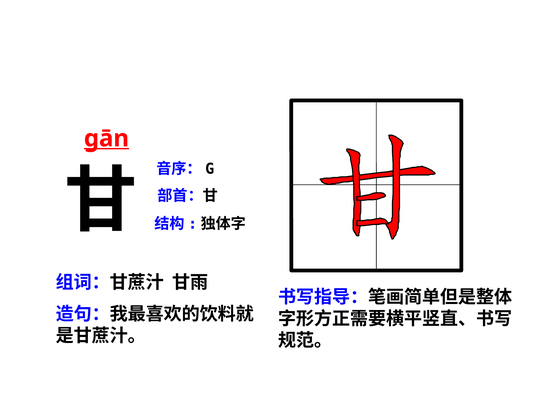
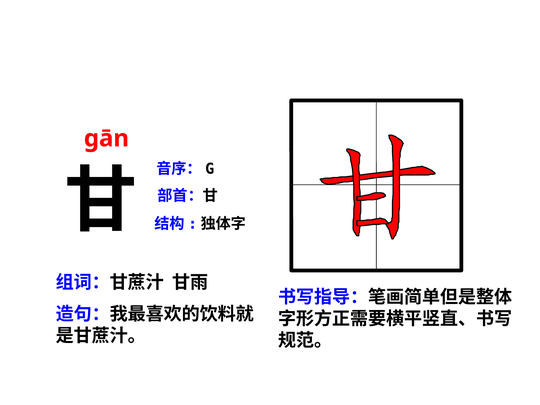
gān underline: present -> none (106, 138)
